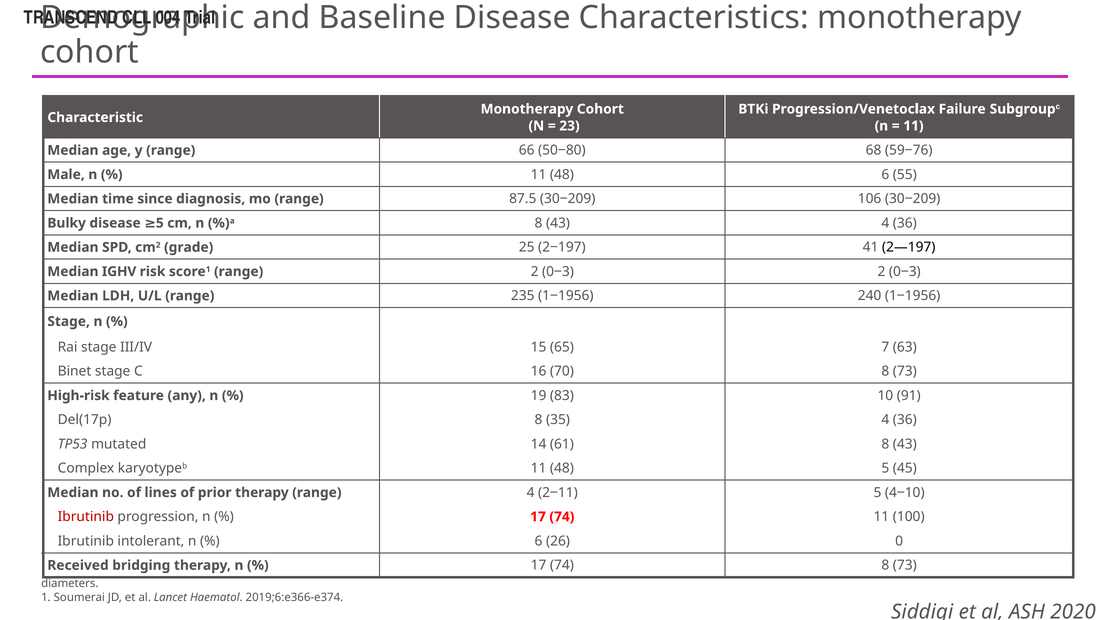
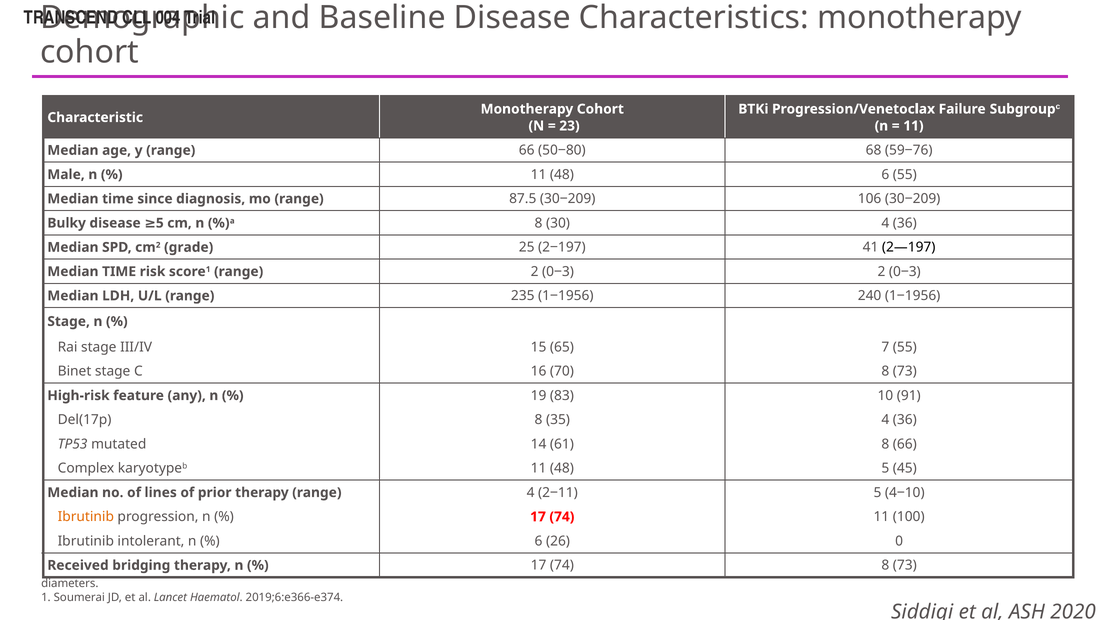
43: 43 -> 30 (558, 223)
IGHV: IGHV -> TIME (119, 271)
7 63: 63 -> 55 (905, 347)
61 8 43: 43 -> 66 (905, 444)
Ibrutinib colour: red -> orange (86, 517)
